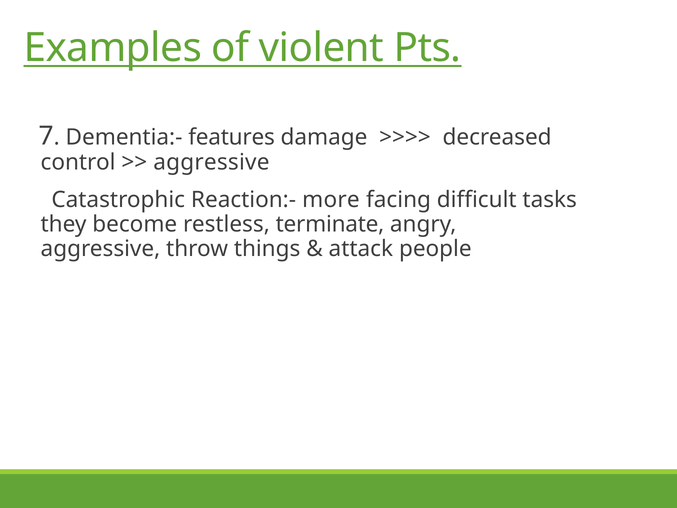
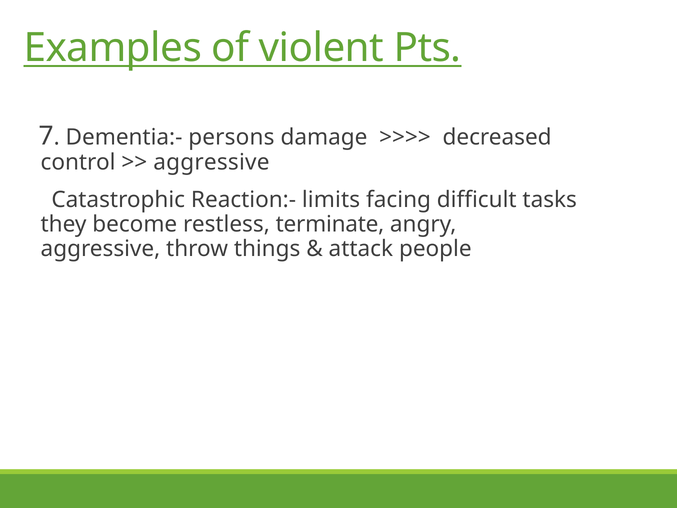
features: features -> persons (231, 137)
more: more -> limits (331, 200)
